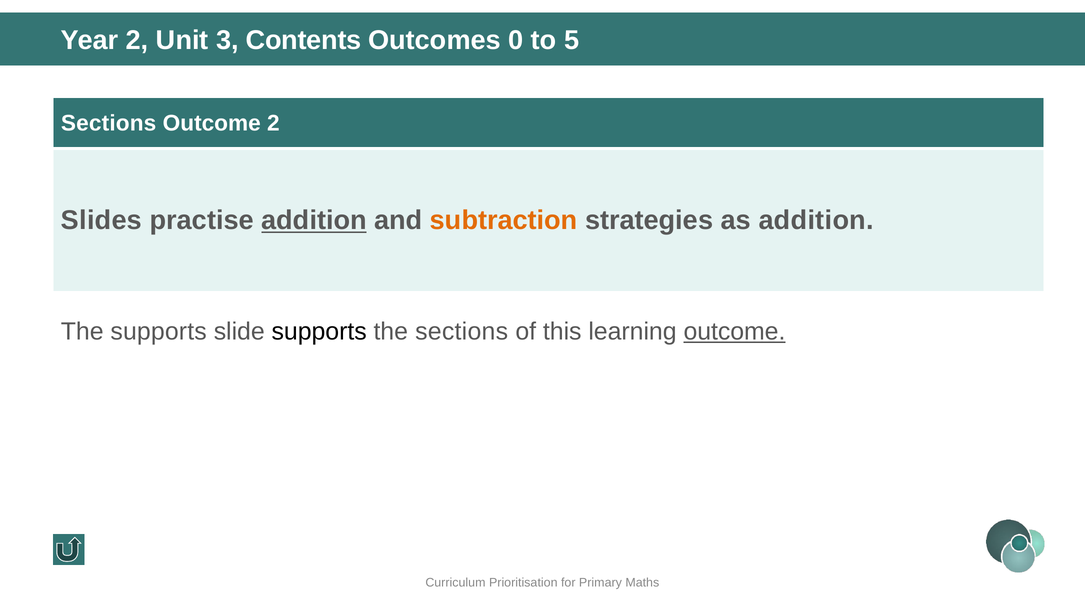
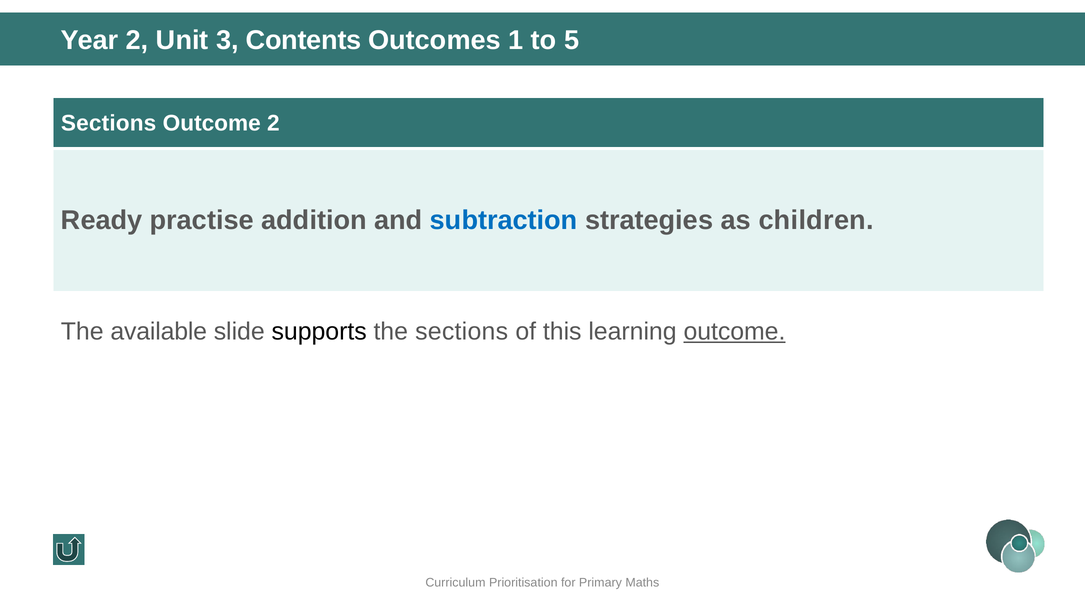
0: 0 -> 1 (516, 40)
Slides: Slides -> Ready (102, 221)
addition underline: present -> none (314, 221)
subtraction colour: orange -> blue (504, 221)
as addition: addition -> children (816, 221)
The supports: supports -> available (159, 332)
